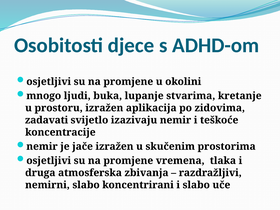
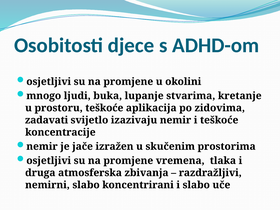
prostoru izražen: izražen -> teškoće (104, 108)
